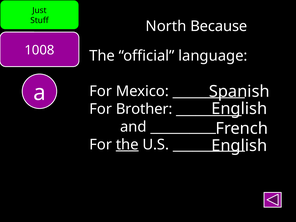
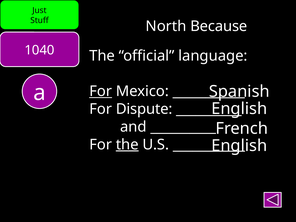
1008: 1008 -> 1040 (39, 50)
For underline: none -> present (101, 91)
Brother: Brother -> Dispute (144, 109)
